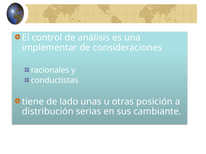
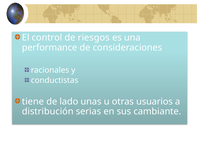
análisis: análisis -> riesgos (94, 38)
implementar: implementar -> performance (50, 48)
posición: posición -> usuarios (155, 102)
